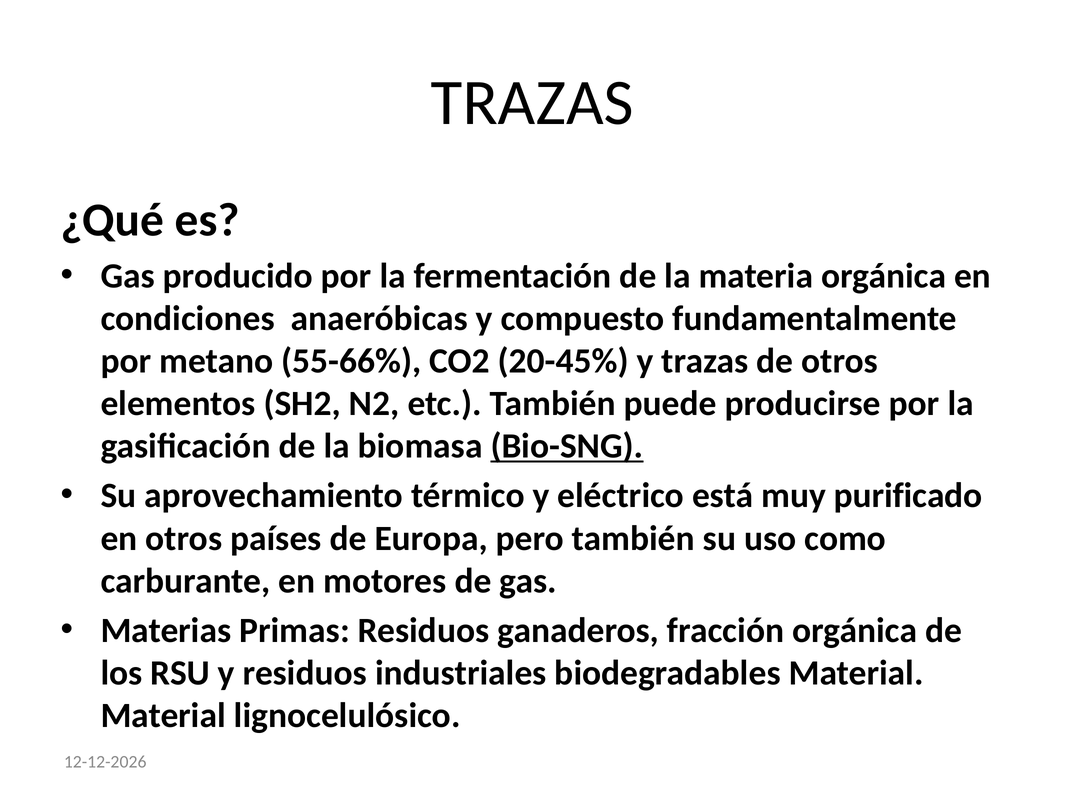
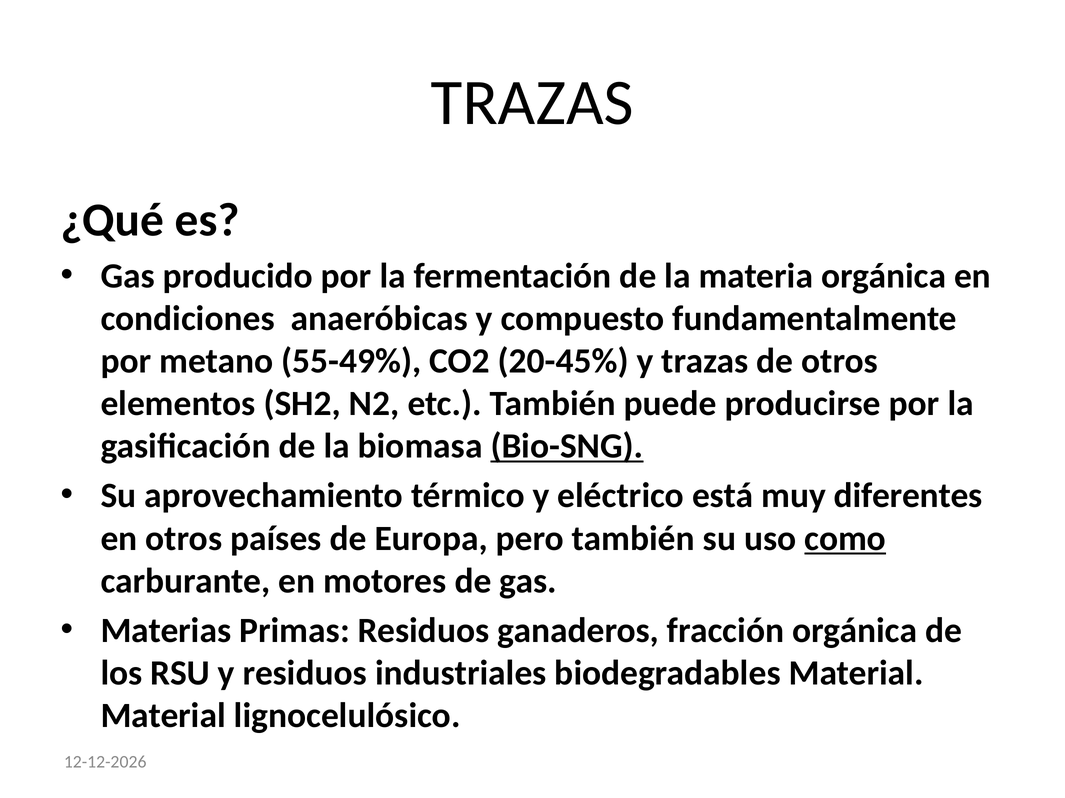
55-66%: 55-66% -> 55-49% (351, 361)
purificado: purificado -> diferentes (908, 496)
como underline: none -> present (845, 539)
